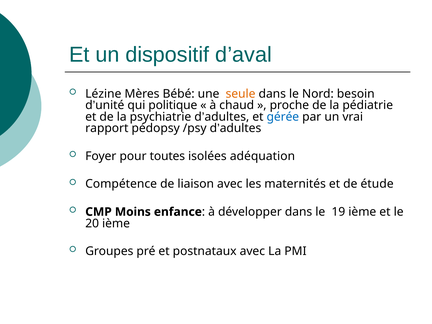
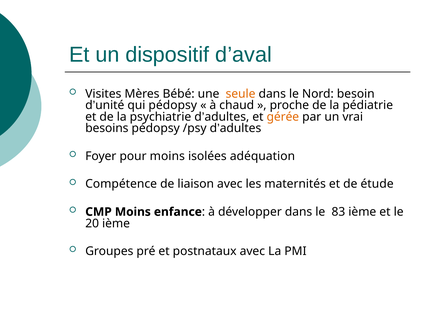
Lézine: Lézine -> Visites (103, 94)
qui politique: politique -> pédopsy (173, 105)
gérée colour: blue -> orange (283, 117)
rapport: rapport -> besoins (107, 128)
pour toutes: toutes -> moins (167, 156)
19: 19 -> 83 (338, 212)
